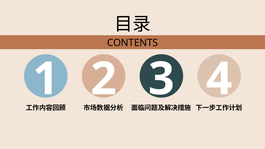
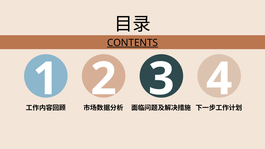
CONTENTS underline: none -> present (132, 43)
